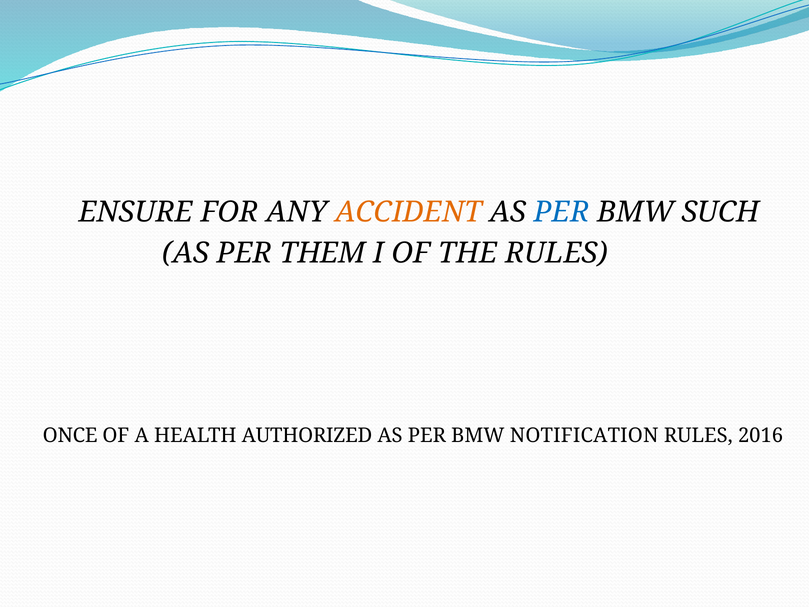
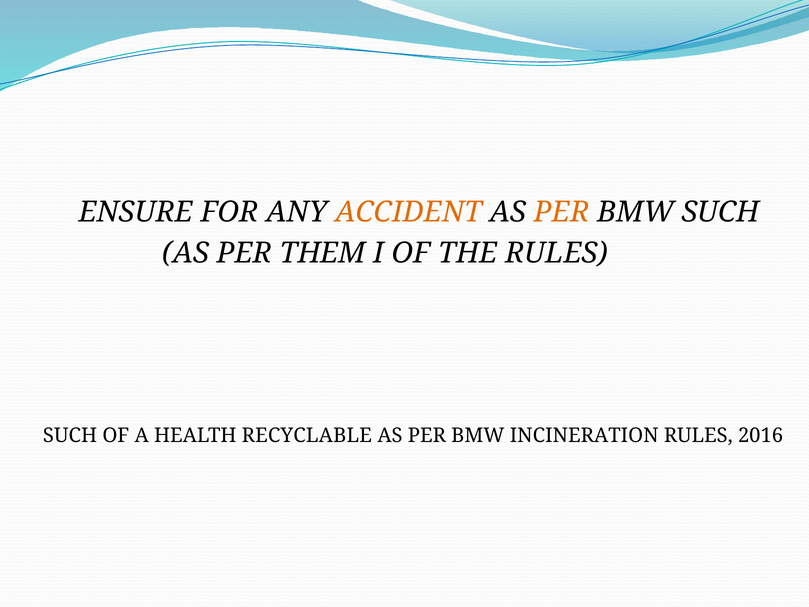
PER colour: blue -> orange (562, 212)
ONCE: ONCE -> SUCH (70, 436)
AUTHORIZED: AUTHORIZED -> RECYCLABLE (307, 436)
NOTIFICATION: NOTIFICATION -> INCINERATION (584, 436)
